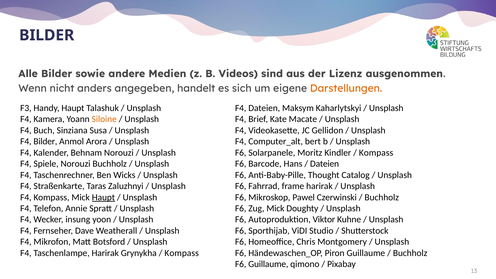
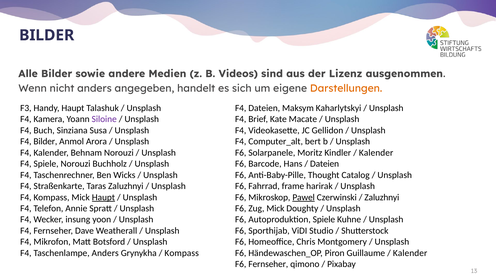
Siloine colour: orange -> purple (104, 119)
Kompass: Kompass -> Kalender (376, 153)
Pawel underline: none -> present (304, 197)
Buchholz: Buchholz -> Zaluzhnyi (382, 197)
Autoproduktion Viktor: Viktor -> Spiele (324, 220)
Taschenlampe Harirak: Harirak -> Anders (105, 253)
Buchholz: Buchholz -> Kalender (410, 253)
F6 Guillaume: Guillaume -> Fernseher (268, 264)
